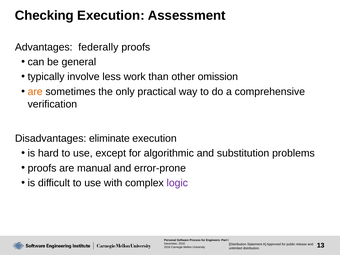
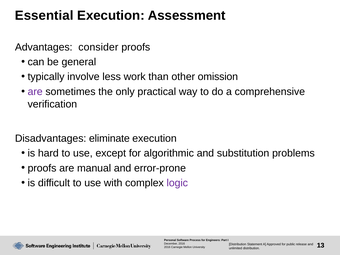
Checking: Checking -> Essential (44, 16)
federally: federally -> consider (98, 47)
are colour: orange -> purple (35, 92)
